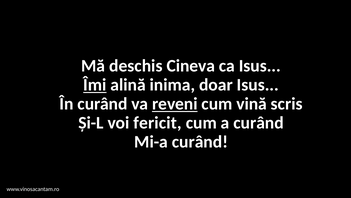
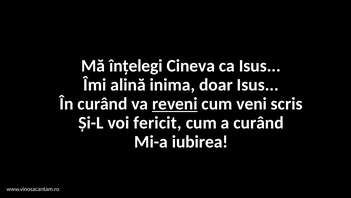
deschis: deschis -> înțelegi (136, 66)
Îmi underline: present -> none (95, 85)
vină: vină -> veni (252, 104)
Mi-a curând: curând -> iubirea (200, 142)
